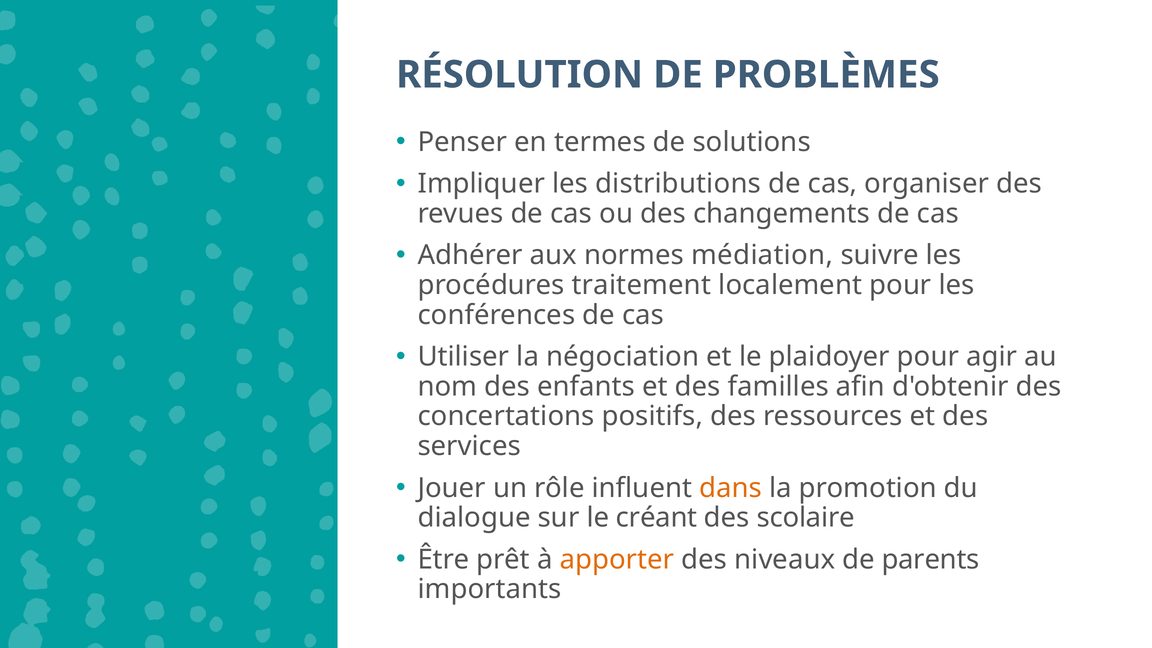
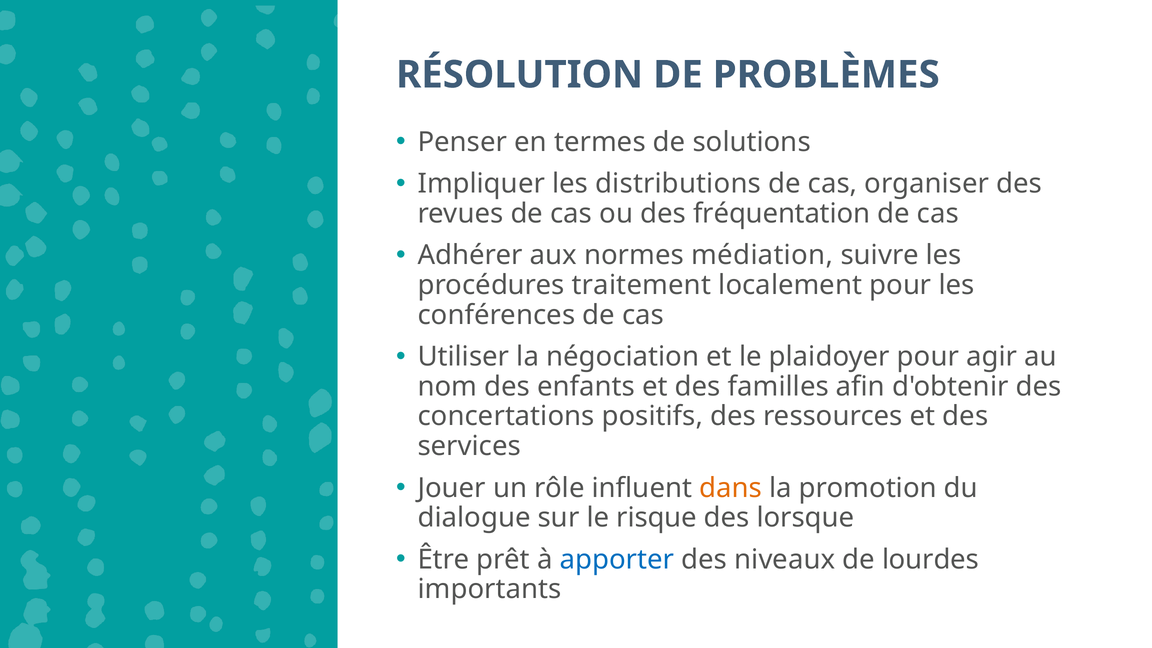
changements: changements -> fréquentation (782, 214)
créant: créant -> risque (657, 518)
scolaire: scolaire -> lorsque (806, 518)
apporter colour: orange -> blue (617, 560)
parents: parents -> lourdes (930, 560)
